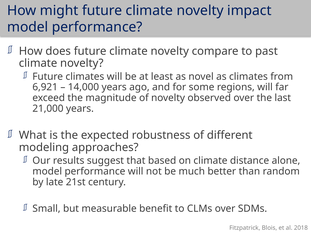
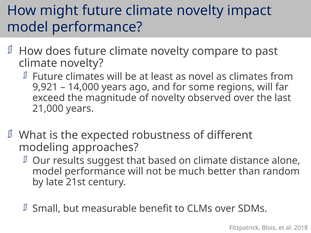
6,921: 6,921 -> 9,921 (45, 87)
